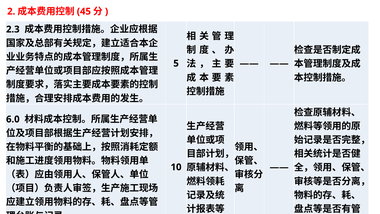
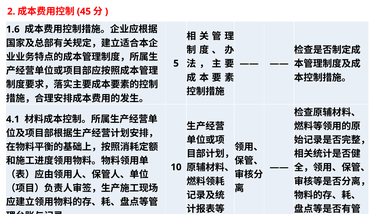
2.3: 2.3 -> 1.6 (13, 29)
6.0: 6.0 -> 4.1 (13, 119)
